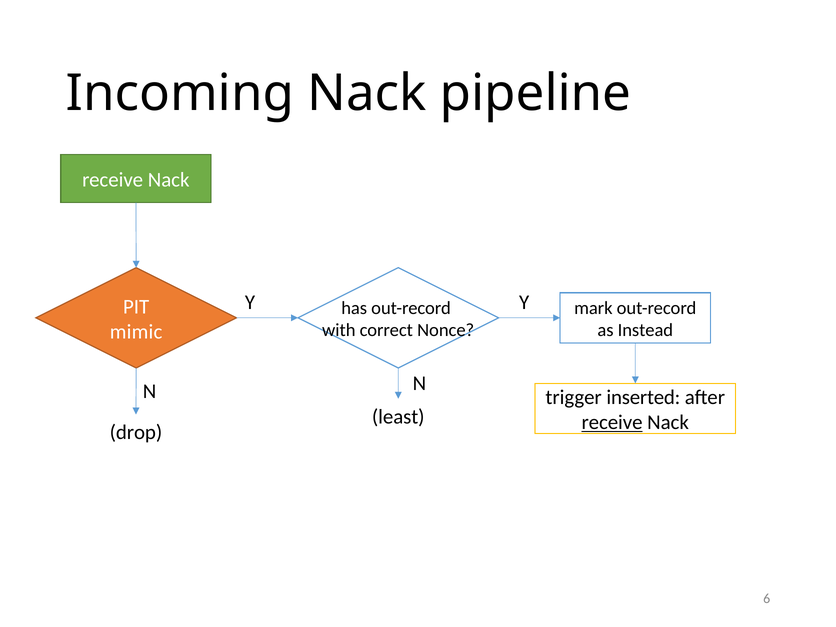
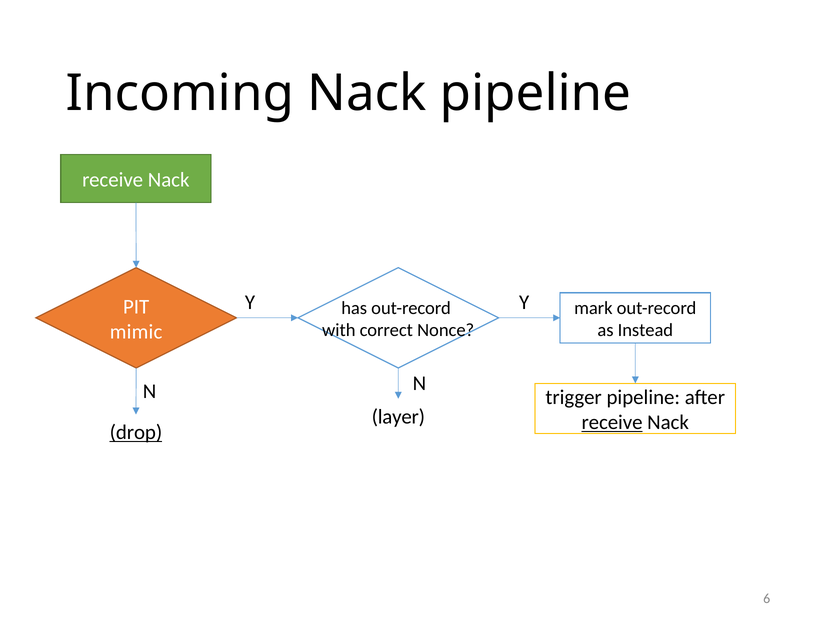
trigger inserted: inserted -> pipeline (643, 397)
least: least -> layer (398, 417)
drop underline: none -> present (136, 433)
